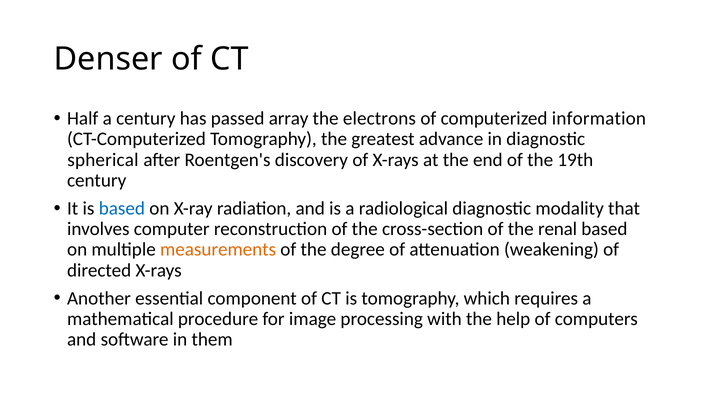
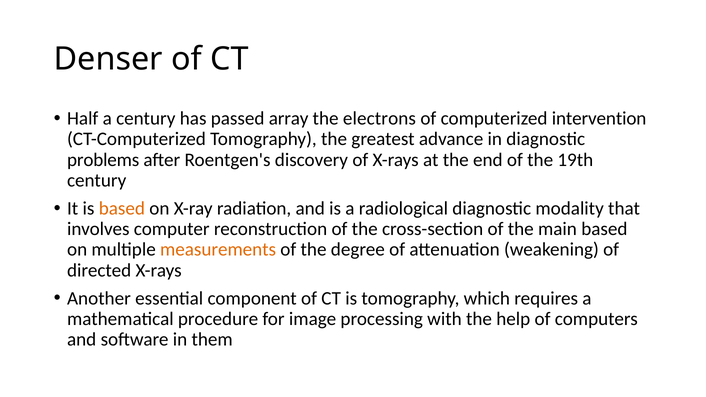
information: information -> intervention (599, 119)
spherical: spherical -> problems (103, 160)
based colour: blue -> orange (122, 208)
renal: renal -> main (557, 229)
